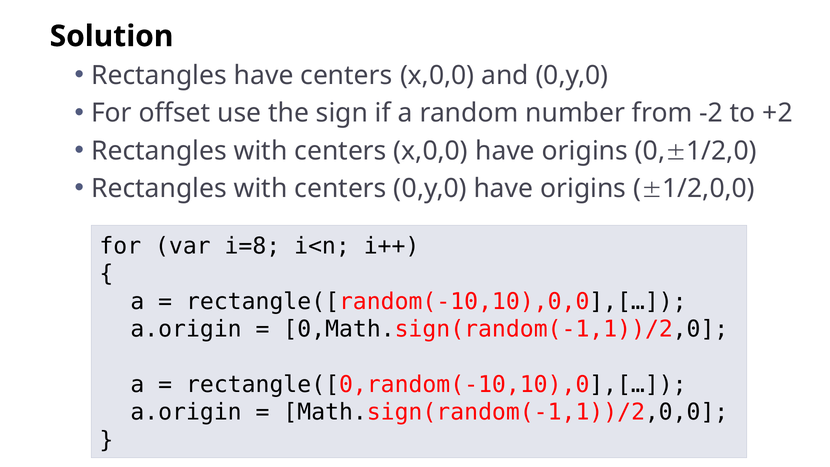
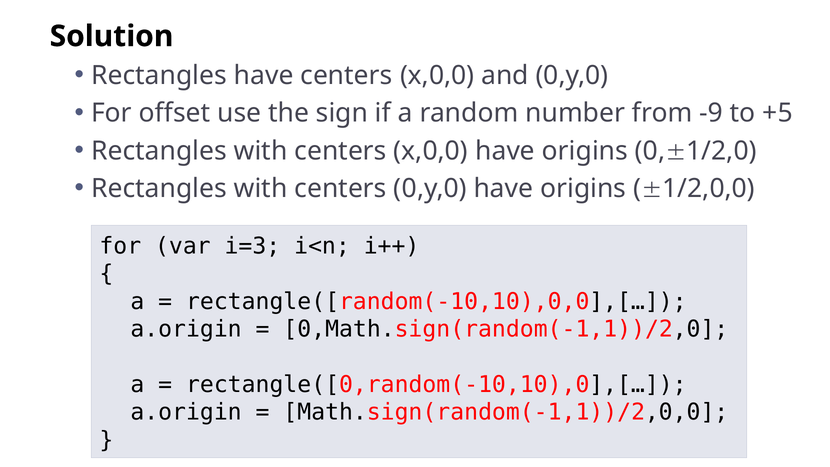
-2: -2 -> -9 (711, 113)
+2: +2 -> +5 (778, 113)
i=8: i=8 -> i=3 (252, 246)
